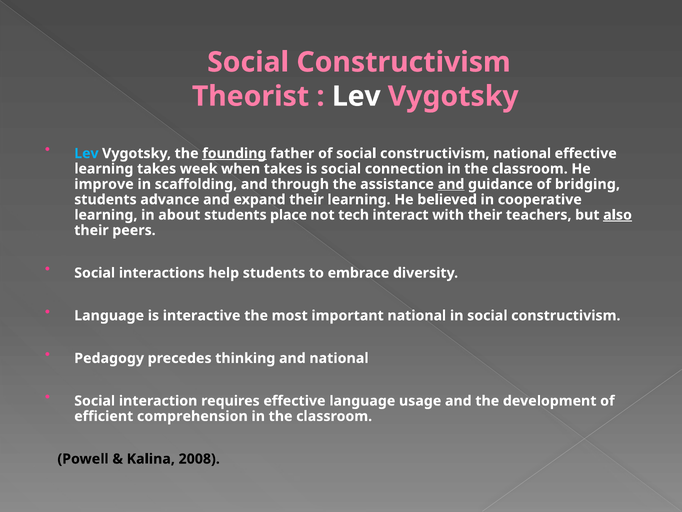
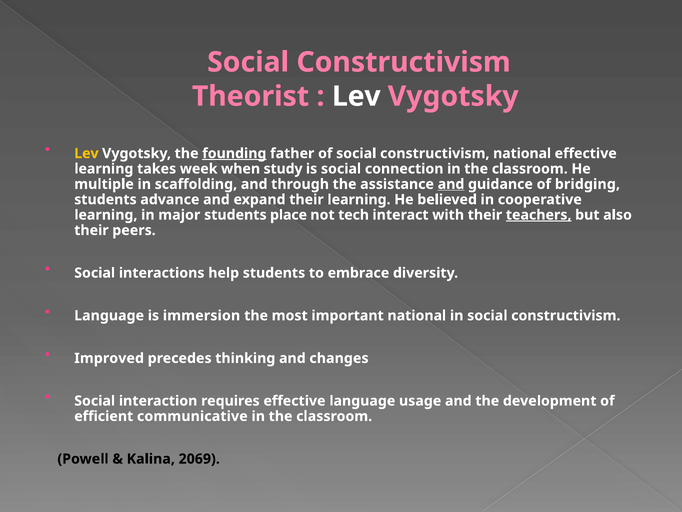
Lev colour: light blue -> yellow (86, 153)
when takes: takes -> study (283, 169)
improve: improve -> multiple (104, 184)
about: about -> major (179, 215)
teachers underline: none -> present (539, 215)
also underline: present -> none (618, 215)
interactive: interactive -> immersion (202, 315)
Pedagogy: Pedagogy -> Improved (109, 358)
and national: national -> changes (339, 358)
comprehension: comprehension -> communicative (192, 416)
2008: 2008 -> 2069 (199, 459)
